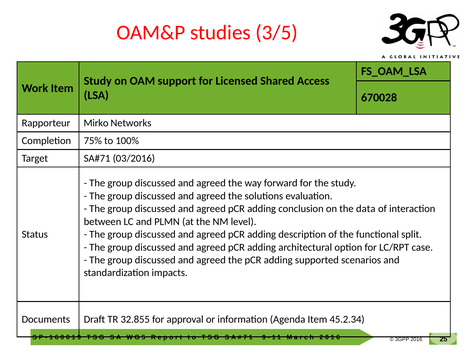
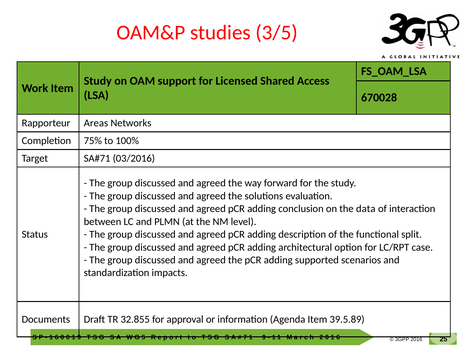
Mirko: Mirko -> Areas (96, 123)
45.2.34: 45.2.34 -> 39.5.89 (347, 320)
